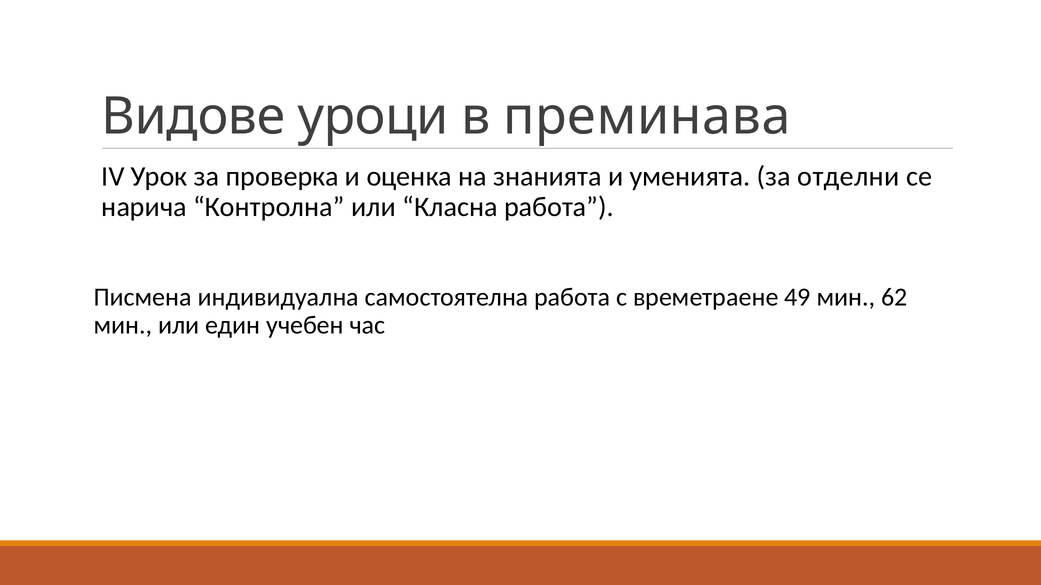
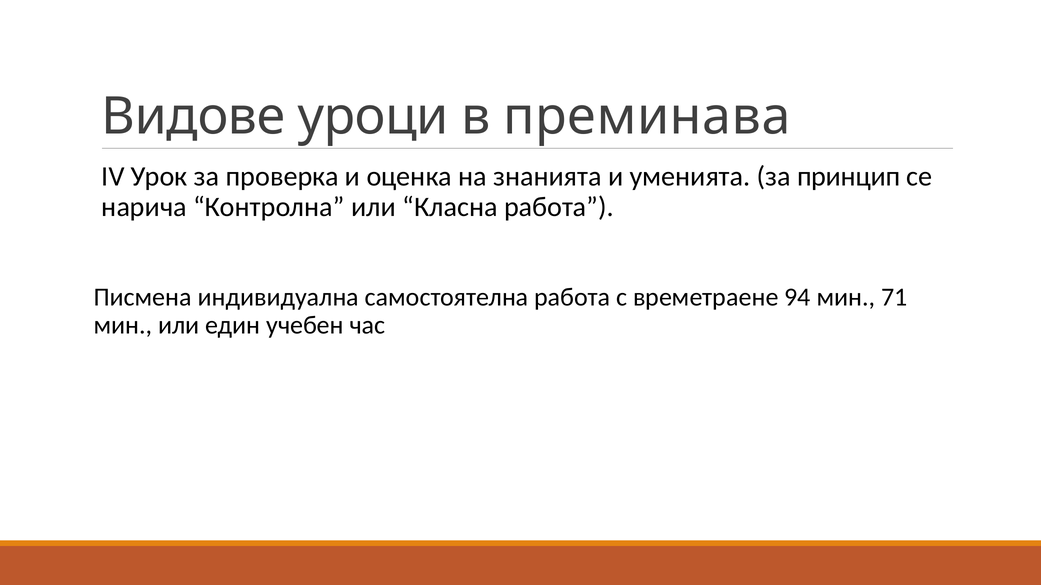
отделни: отделни -> принцип (849, 177)
49: 49 -> 94 (797, 297)
62: 62 -> 71 (894, 297)
